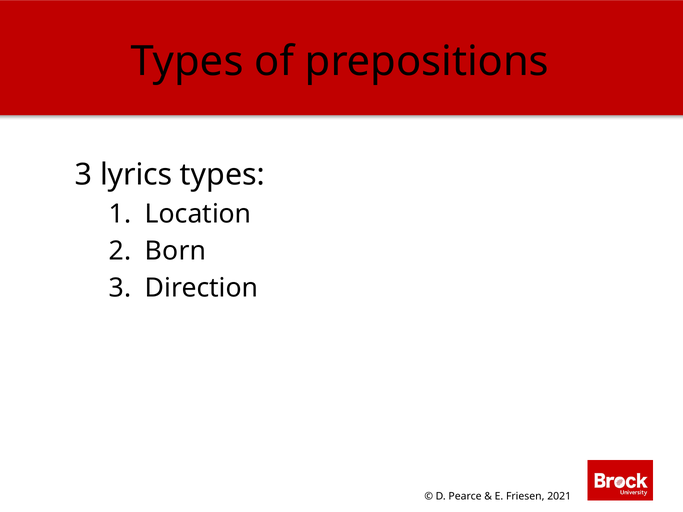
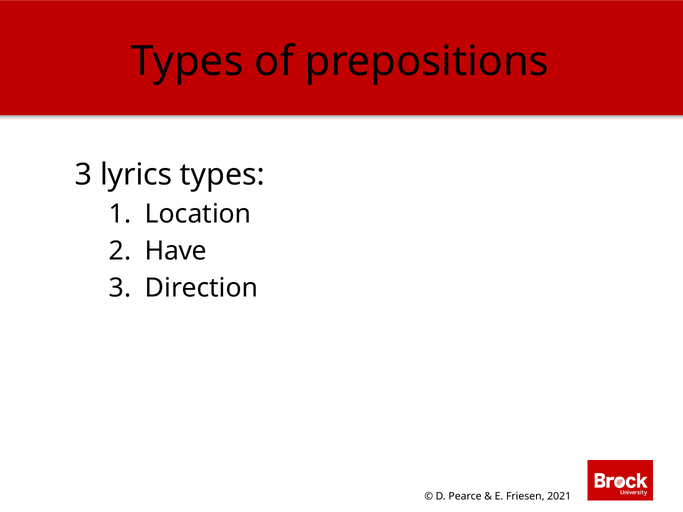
Born: Born -> Have (176, 251)
